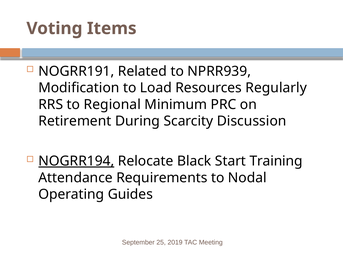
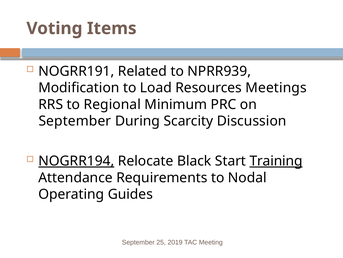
Regularly: Regularly -> Meetings (276, 88)
Retirement: Retirement -> September (75, 121)
Training underline: none -> present (276, 161)
